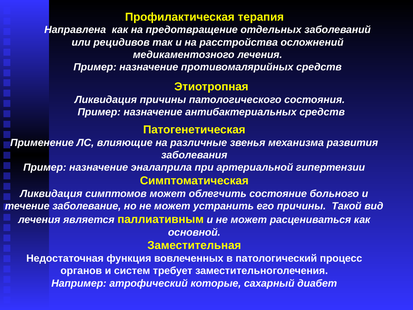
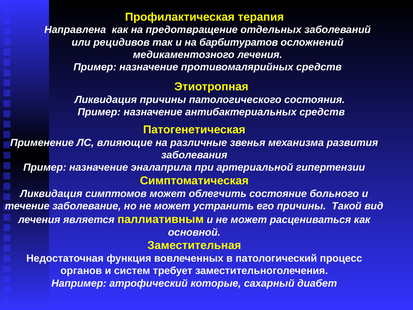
расстройства: расстройства -> барбитуратов (239, 42)
